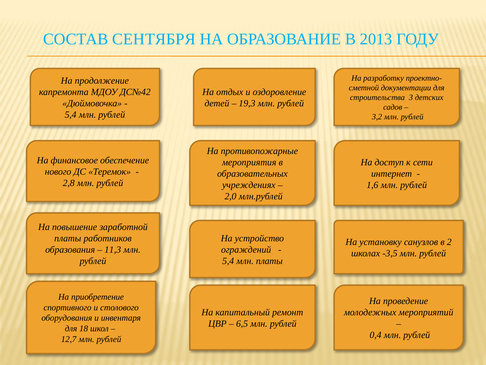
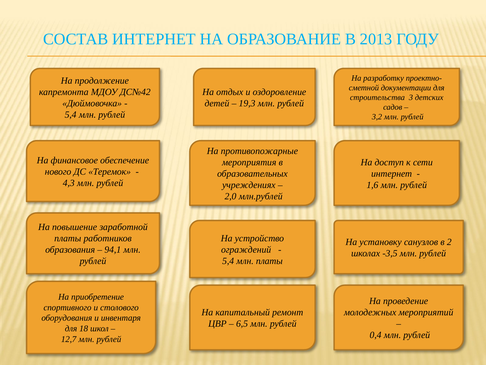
СОСТАВ СЕНТЯБРЯ: СЕНТЯБРЯ -> ИНТЕРНЕТ (154, 39)
2,8: 2,8 -> 4,3 (69, 183)
11,3: 11,3 -> 94,1 (113, 249)
